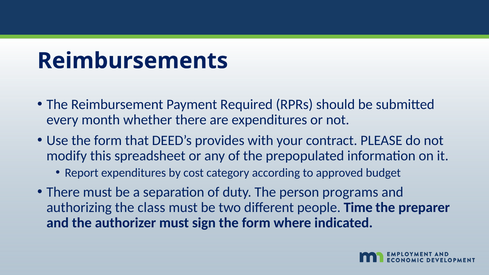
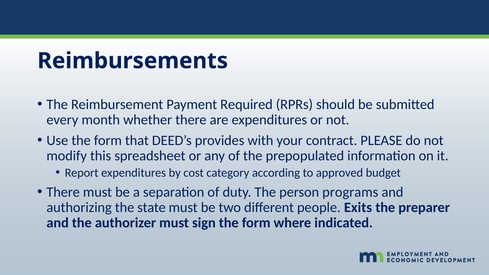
class: class -> state (152, 207)
Time: Time -> Exits (358, 207)
